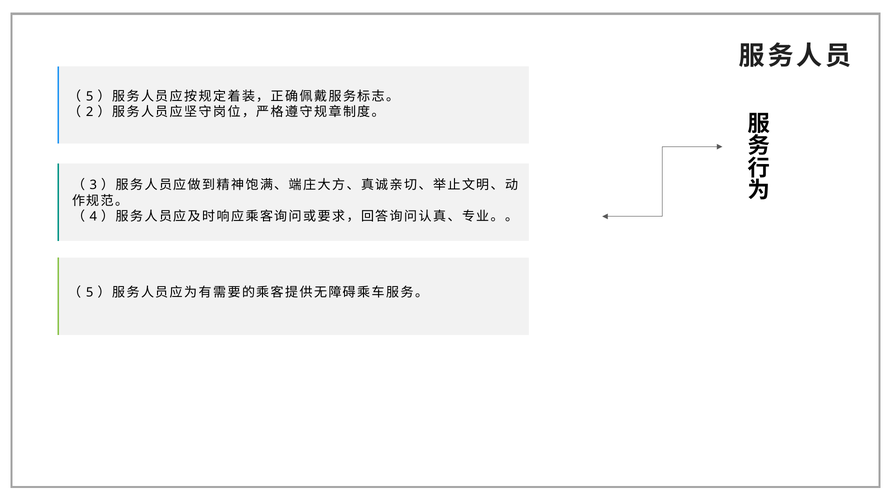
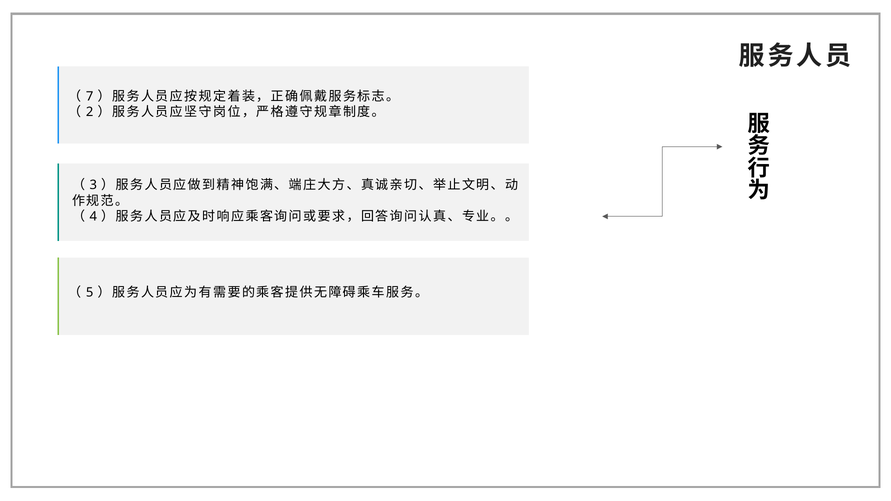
5: 5 -> 7 (90, 96)
